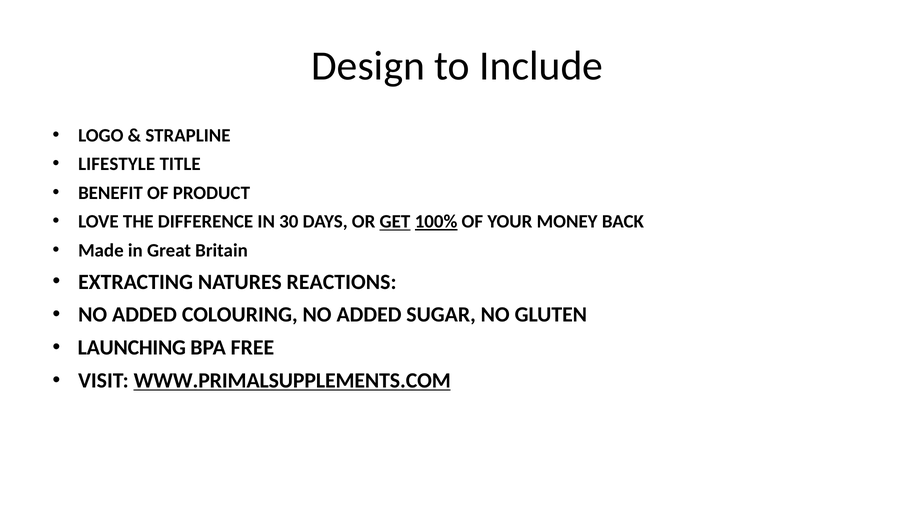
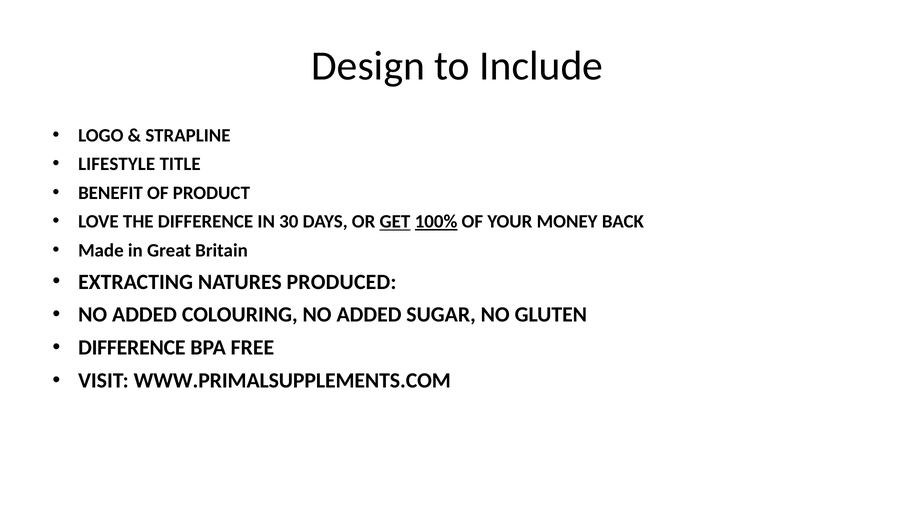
REACTIONS: REACTIONS -> PRODUCED (342, 282)
LAUNCHING: LAUNCHING -> DIFFERENCE (132, 348)
WWW.PRIMALSUPPLEMENTS.COM underline: present -> none (292, 381)
